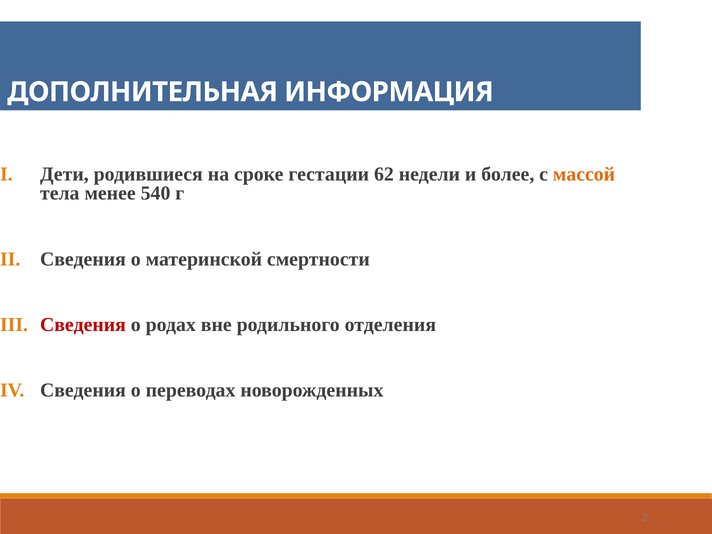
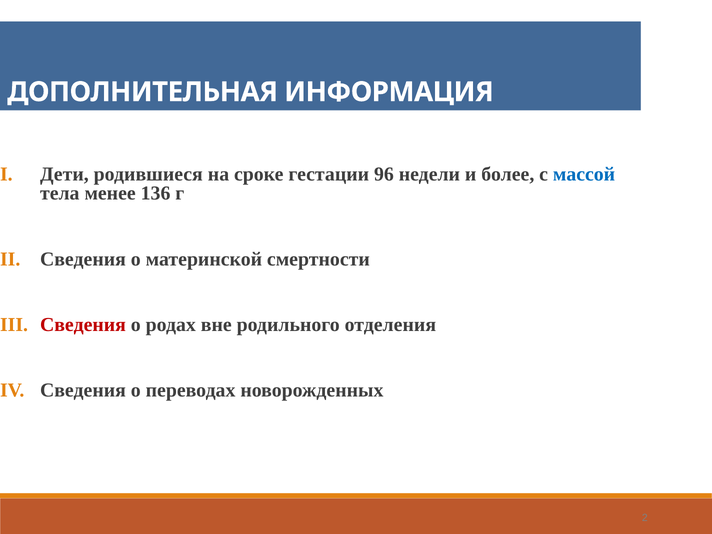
62: 62 -> 96 (384, 174)
массой colour: orange -> blue (584, 174)
540: 540 -> 136 (156, 193)
